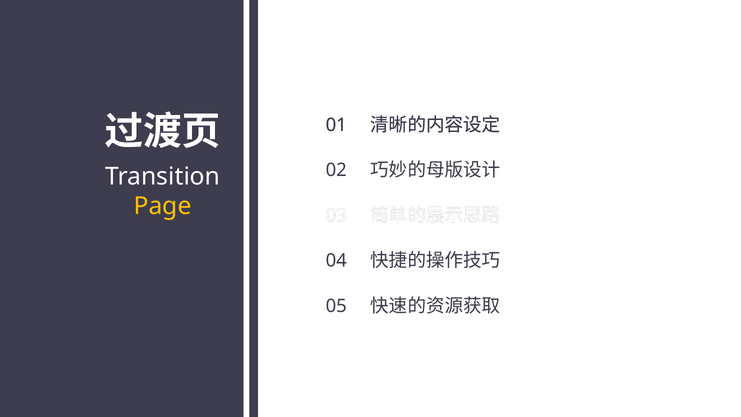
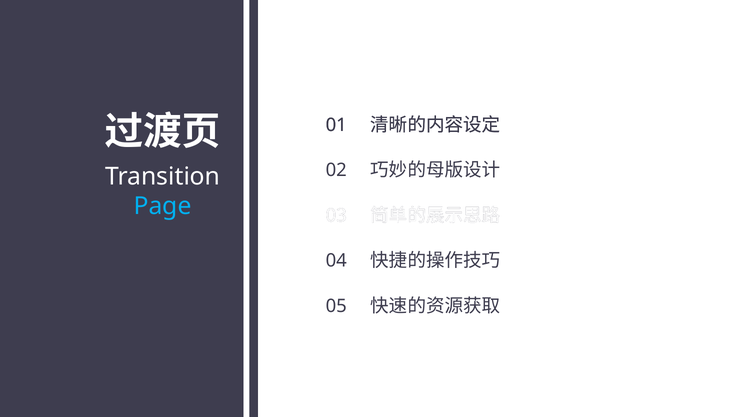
Page colour: yellow -> light blue (163, 206)
